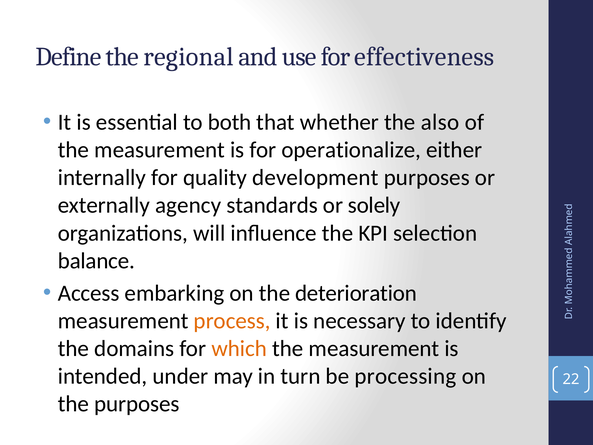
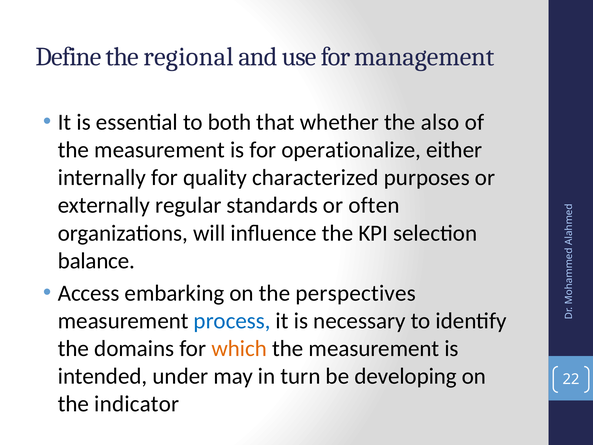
effectiveness: effectiveness -> management (424, 57)
development: development -> characterized (315, 178)
agency: agency -> regular (188, 205)
solely: solely -> often (374, 205)
deterioration: deterioration -> perspectives (356, 293)
process colour: orange -> blue (232, 321)
processing: processing -> developing (406, 376)
the purposes: purposes -> indicator (137, 404)
